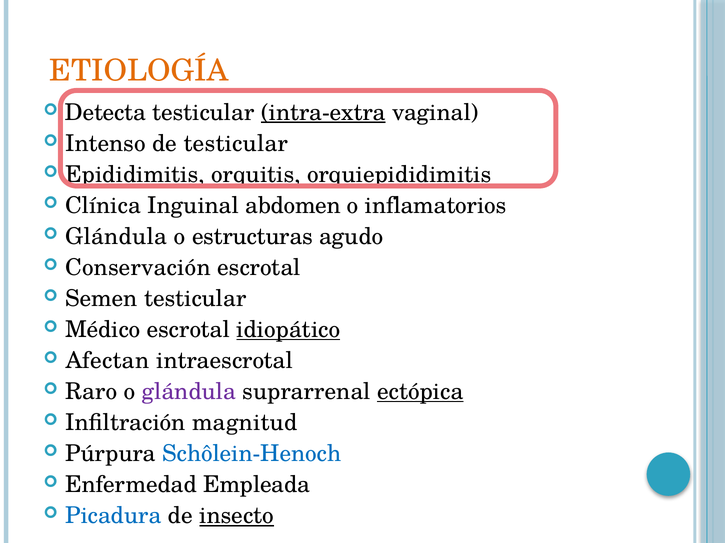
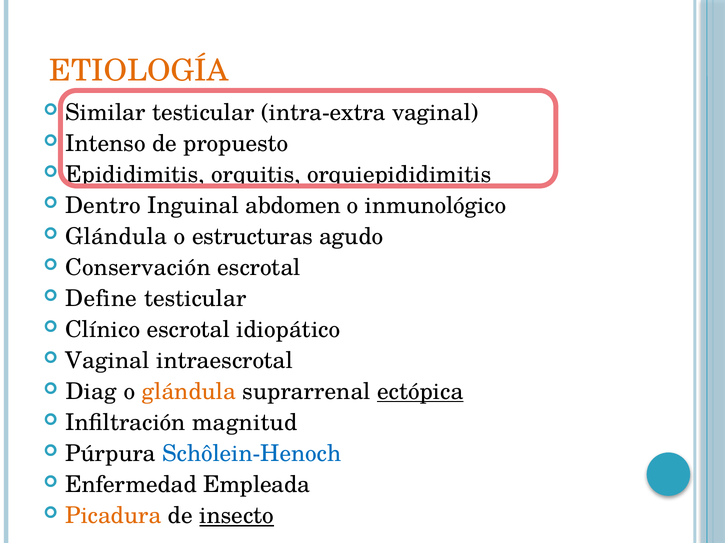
Detecta: Detecta -> Similar (105, 113)
intra-extra underline: present -> none (323, 113)
de testicular: testicular -> propuesto (236, 144)
Clínica: Clínica -> Dentro (103, 206)
inflamatorios: inflamatorios -> inmunológico (436, 206)
Semen: Semen -> Define (101, 299)
Médico: Médico -> Clínico (103, 330)
idiopático underline: present -> none (288, 330)
Afectan: Afectan -> Vaginal (107, 361)
Raro: Raro -> Diag (91, 392)
glándula colour: purple -> orange (189, 392)
Picadura colour: blue -> orange (113, 516)
